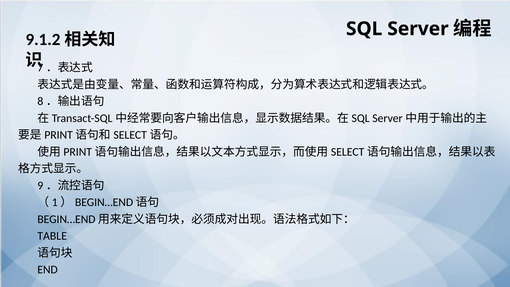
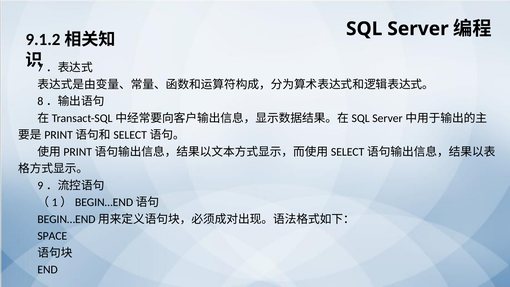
TABLE: TABLE -> SPACE (52, 236)
